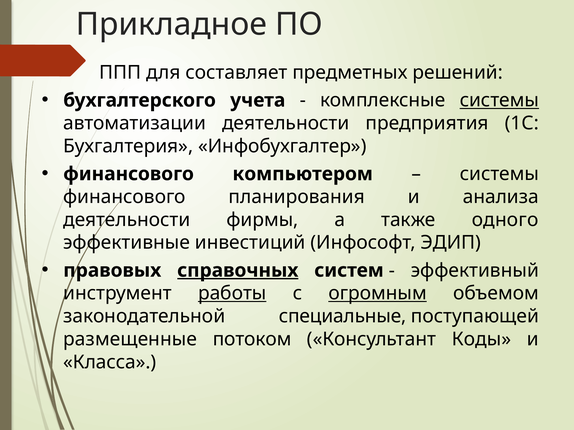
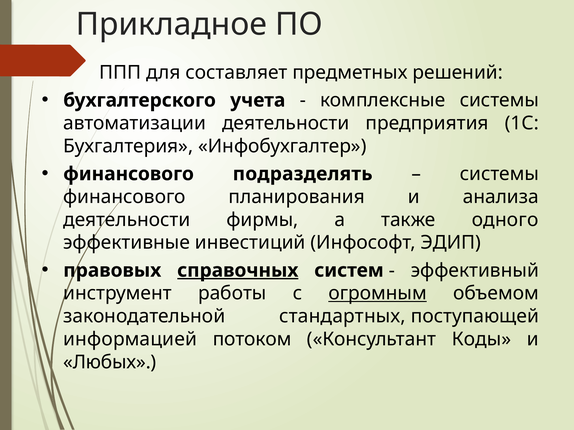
системы underline: present -> none (499, 100)
компьютером: компьютером -> подразделять (303, 174)
работы underline: present -> none (232, 294)
специальные: специальные -> стандартных (342, 317)
размещенные: размещенные -> информацией (130, 340)
Класса: Класса -> Любых (110, 363)
